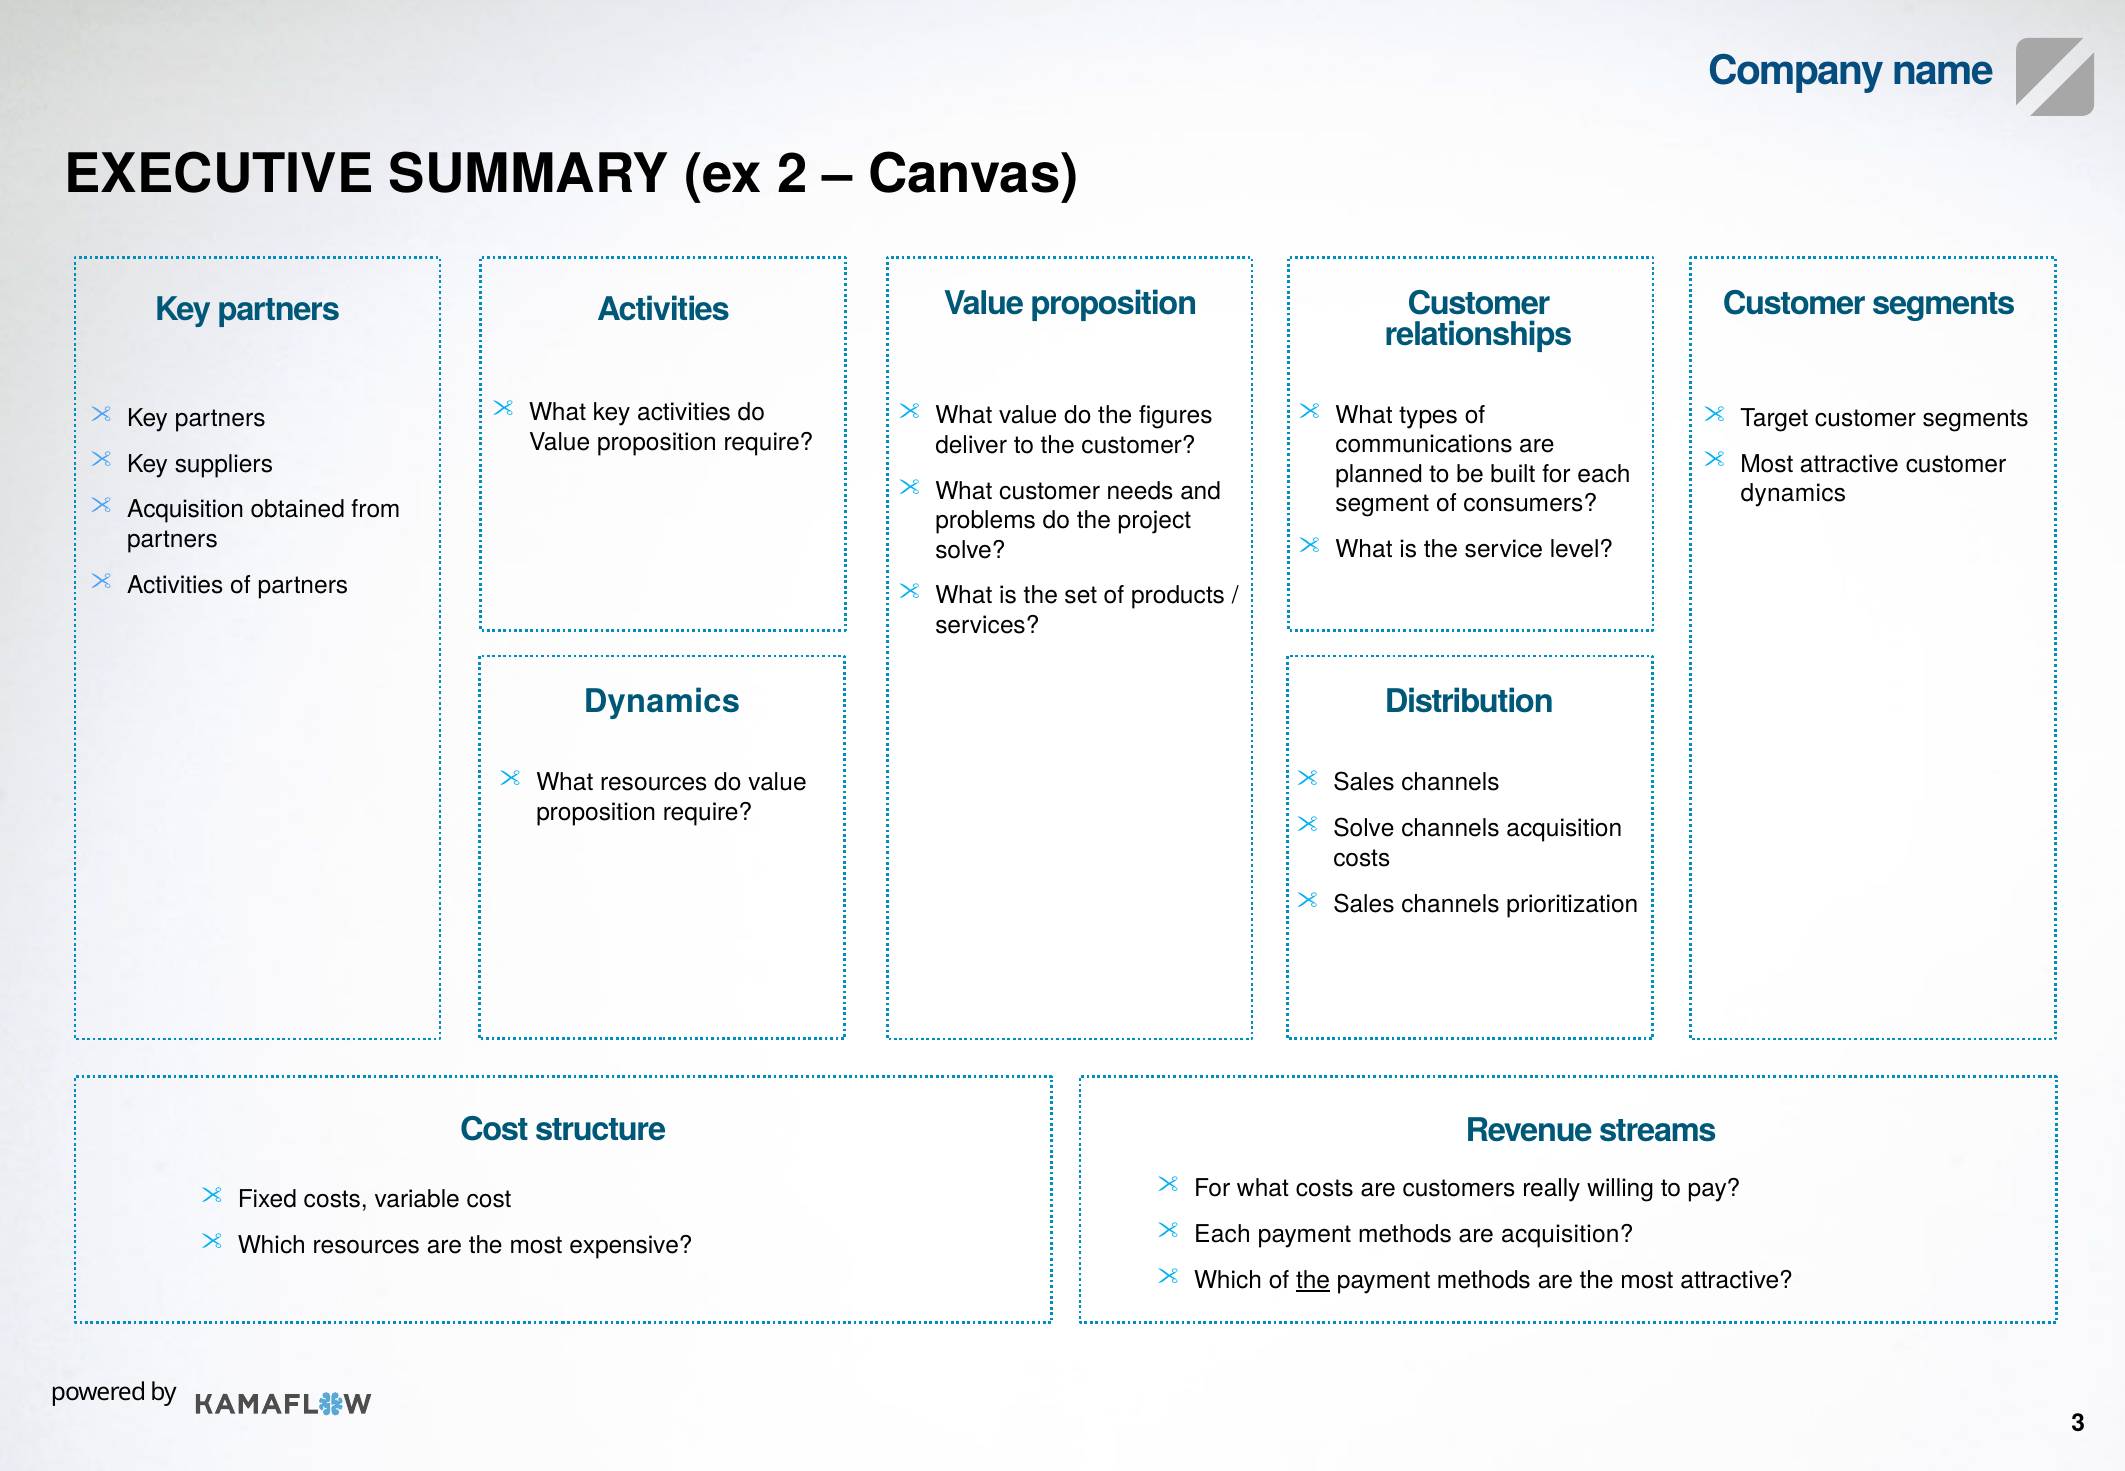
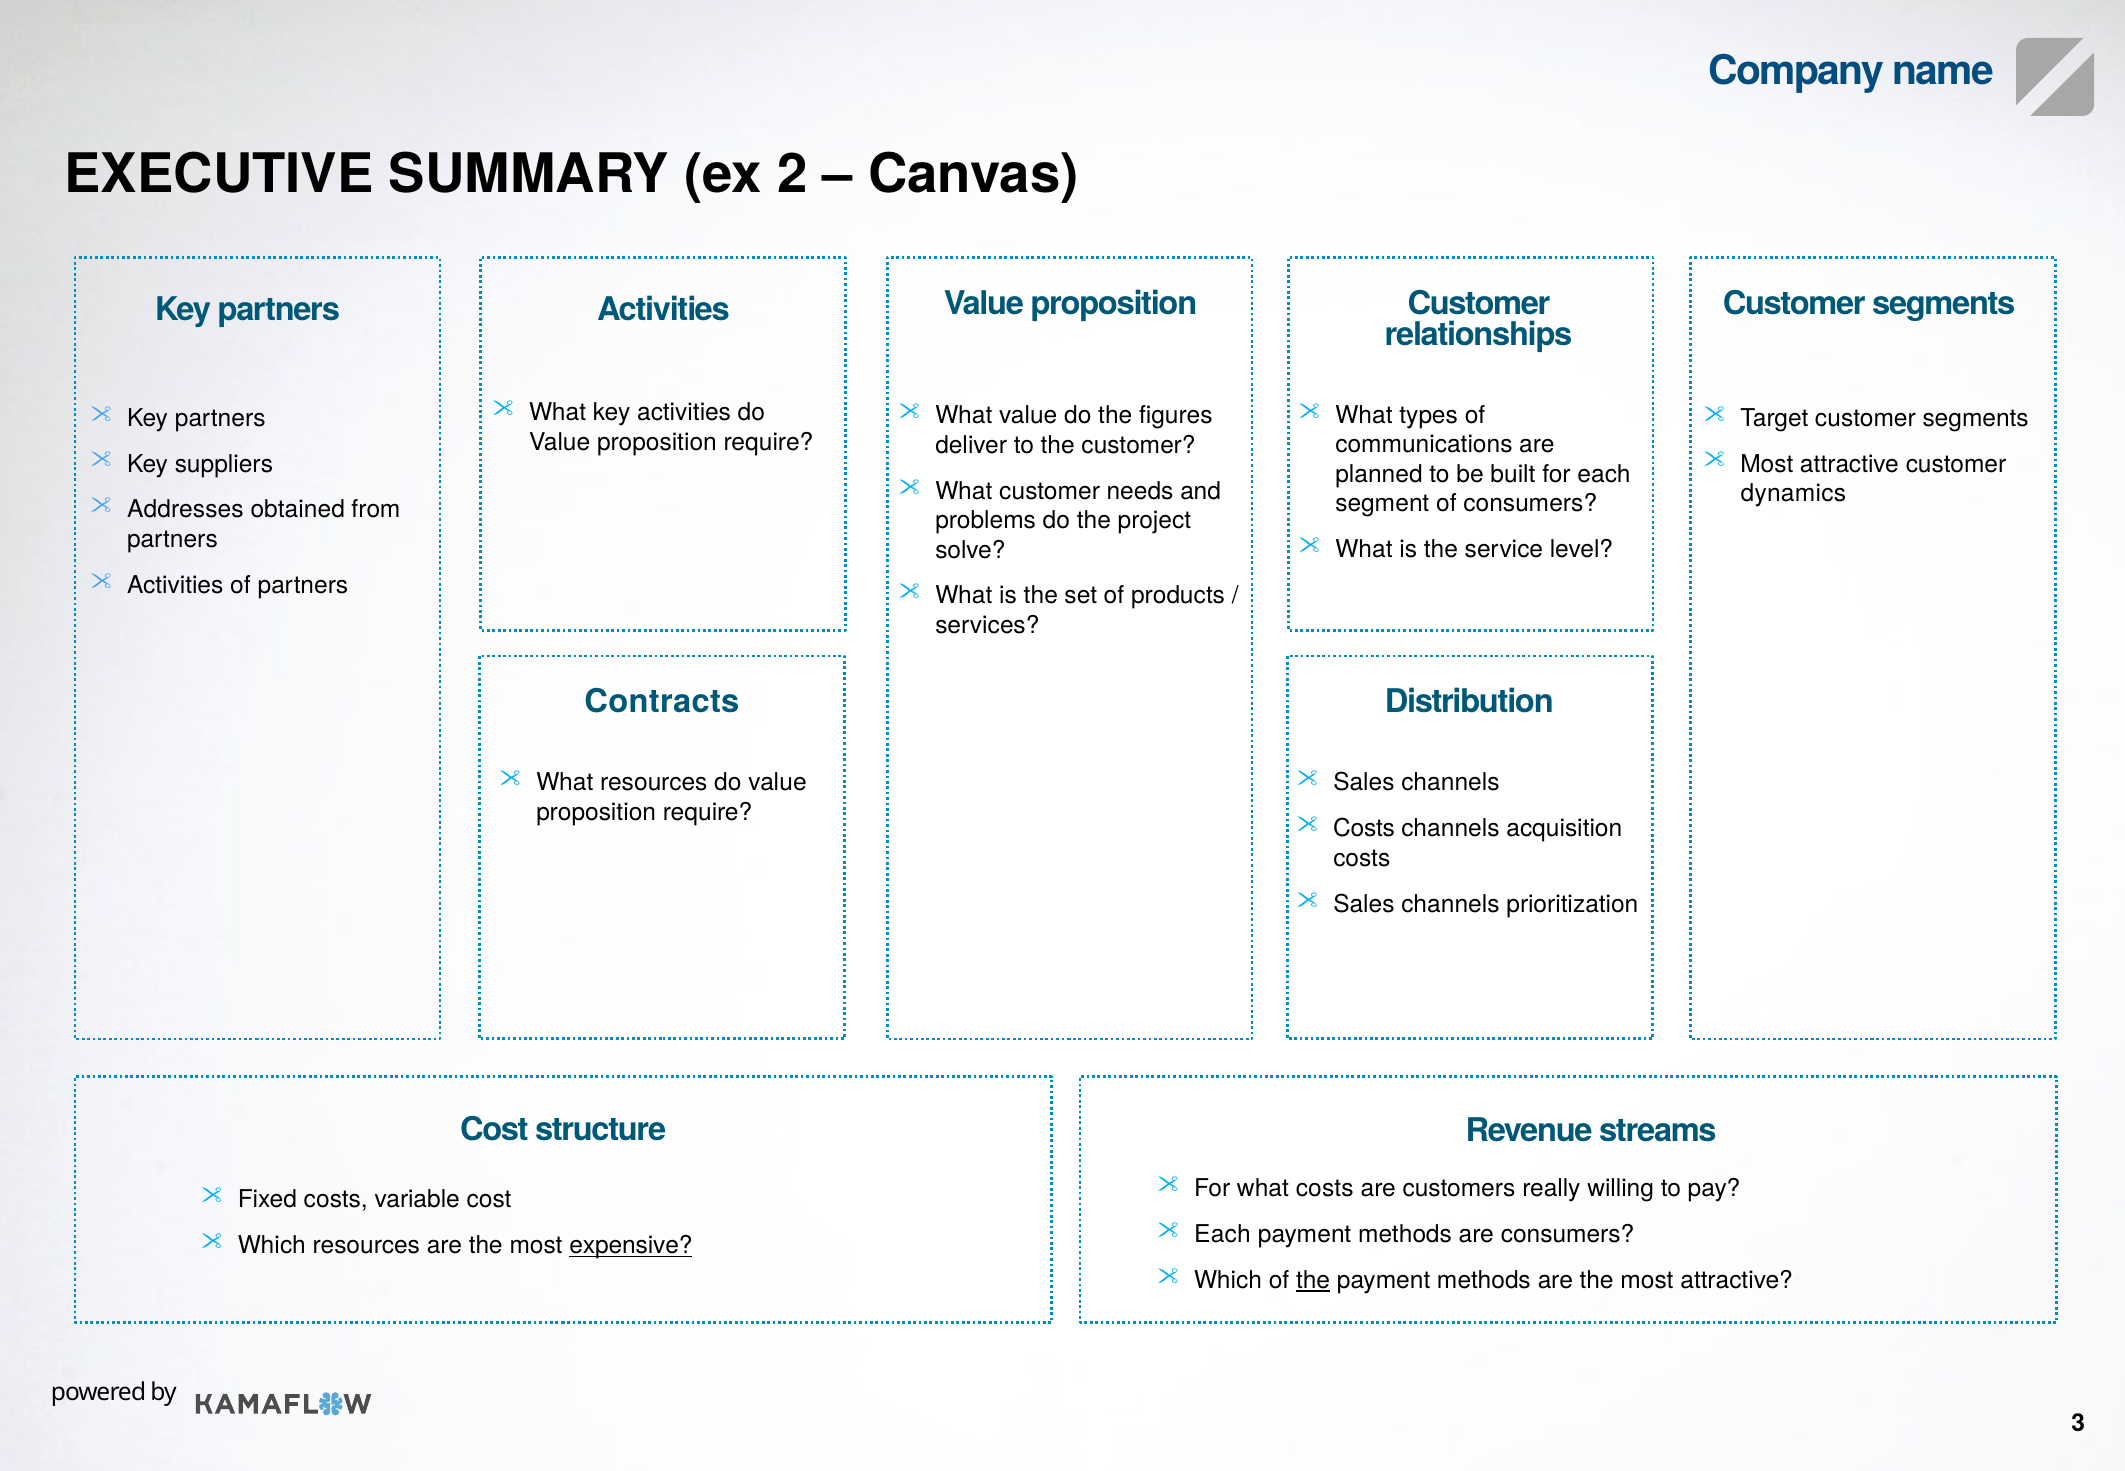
Acquisition: Acquisition -> Addresses (185, 510)
Dynamics: Dynamics -> Contracts (662, 702)
Solve: Solve -> Costs (1364, 829)
are acquisition: acquisition -> consumers (1568, 1235)
expensive underline: none -> present (631, 1246)
